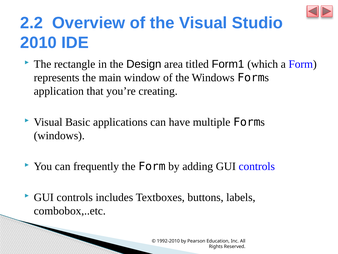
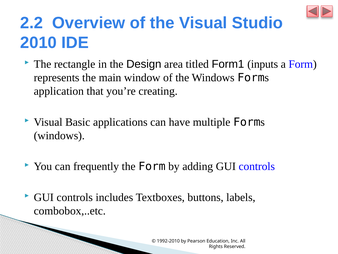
which: which -> inputs (263, 64)
